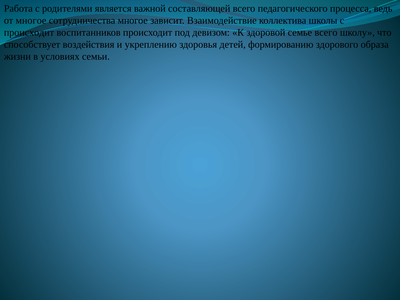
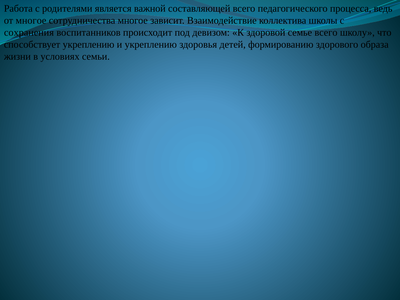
происходит: происходит -> сохранения (29, 33)
способствует воздействия: воздействия -> укреплению (89, 45)
